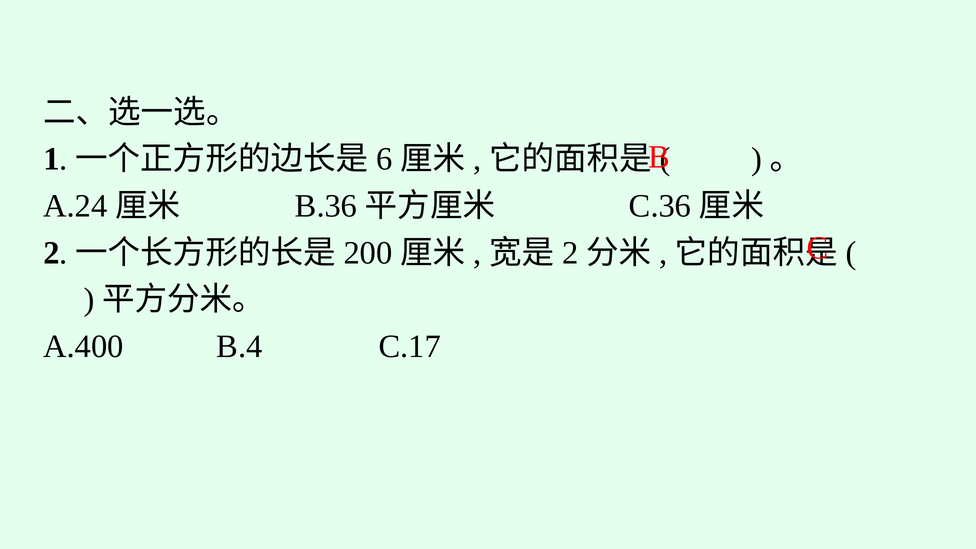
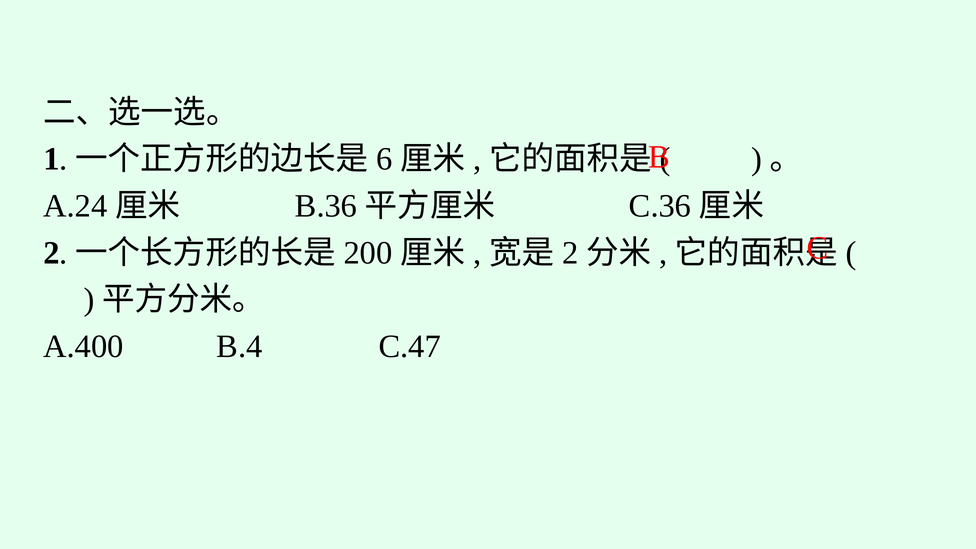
C.17: C.17 -> C.47 (410, 347)
